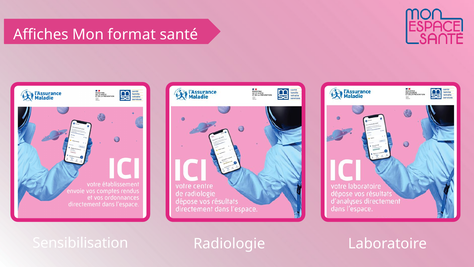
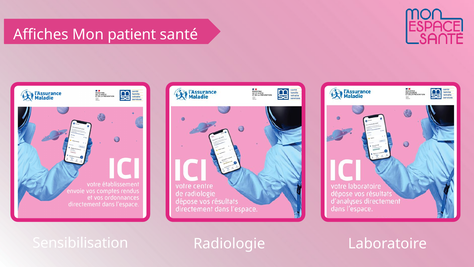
format: format -> patient (132, 34)
